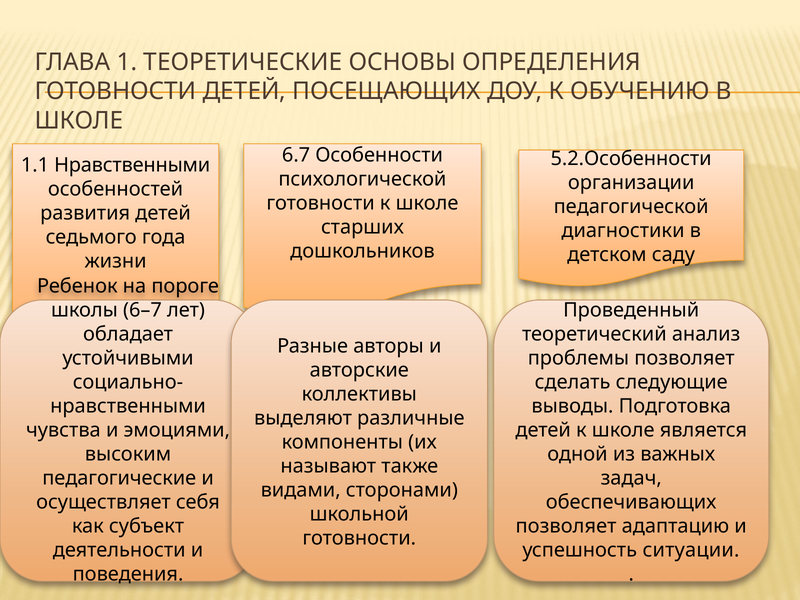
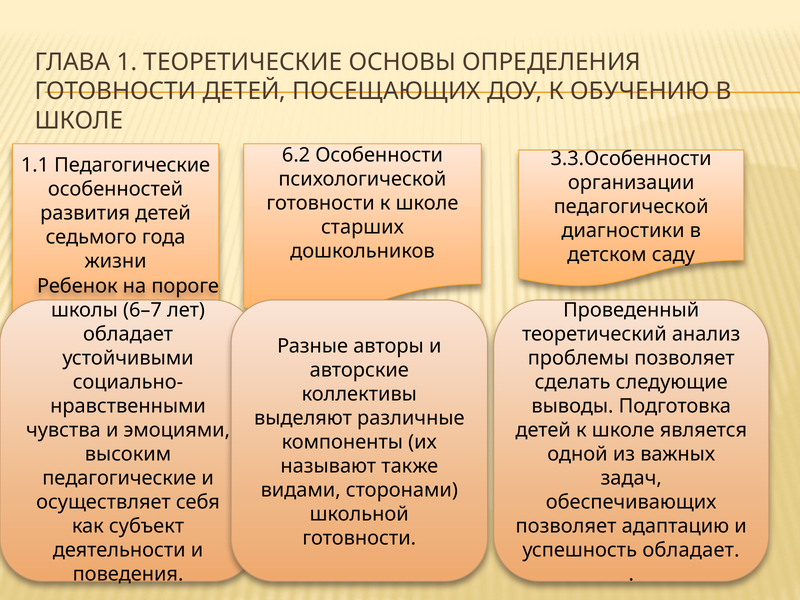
6.7: 6.7 -> 6.2 (296, 155)
5.2.Особенности: 5.2.Особенности -> 3.3.Особенности (631, 158)
1.1 Нравственными: Нравственными -> Педагогические (132, 165)
успешность ситуации: ситуации -> обладает (691, 550)
